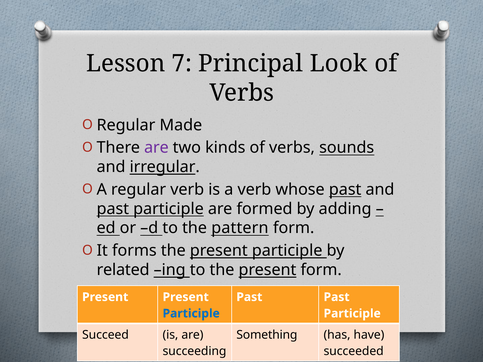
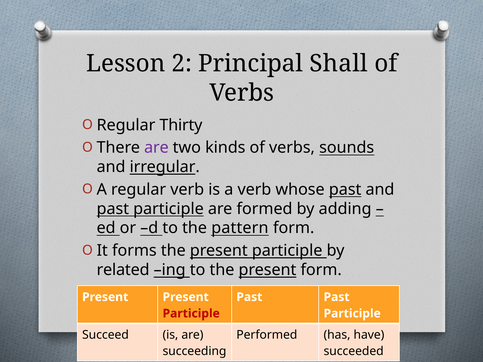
7: 7 -> 2 (182, 63)
Look: Look -> Shall (339, 63)
Made: Made -> Thirty (181, 125)
Participle colour: blue -> red (191, 314)
Something: Something -> Performed (267, 335)
